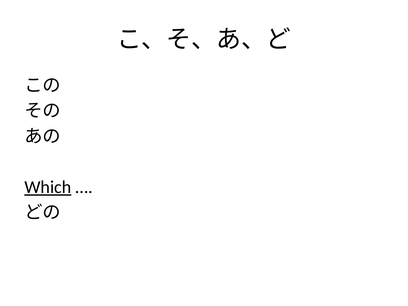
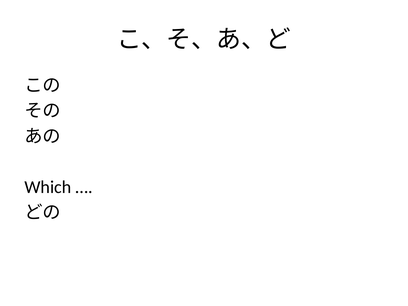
Which underline: present -> none (48, 187)
